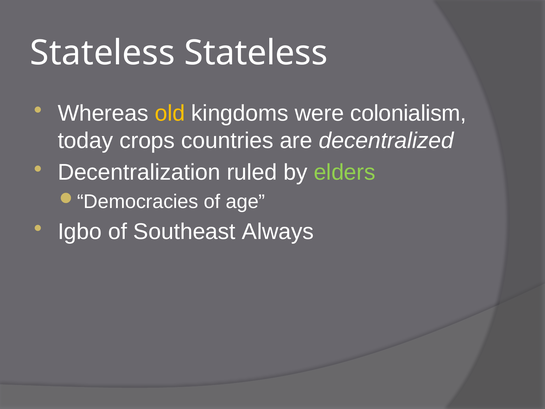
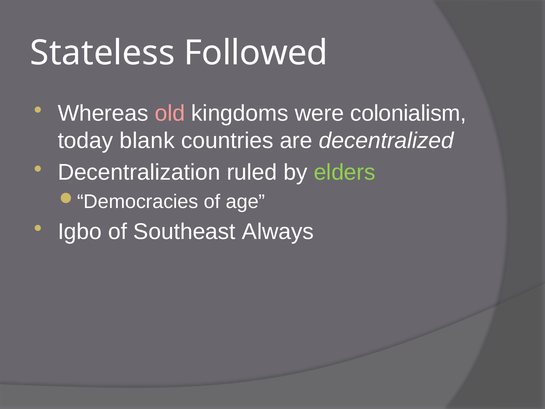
Stateless Stateless: Stateless -> Followed (256, 53)
old colour: yellow -> pink (170, 113)
crops: crops -> blank (147, 141)
